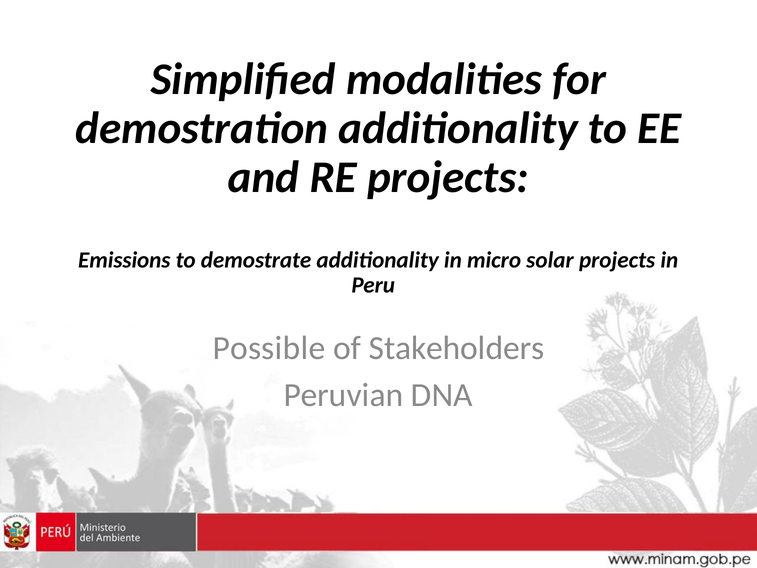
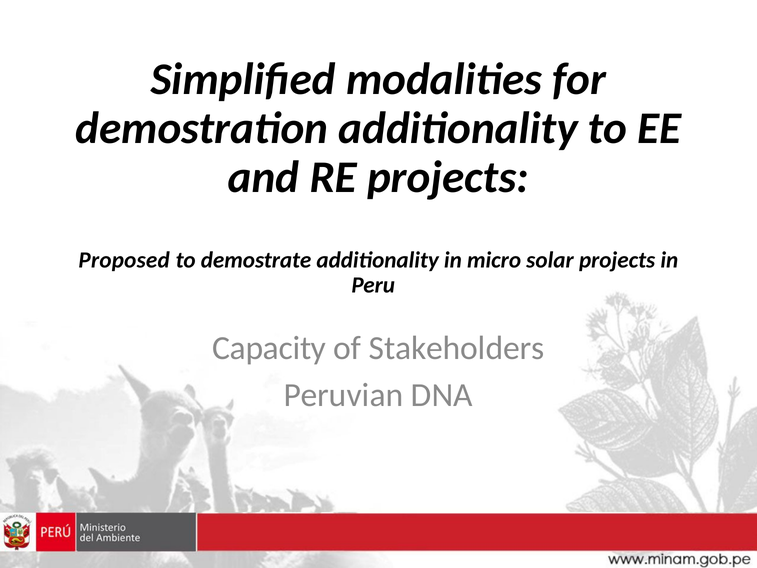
Emissions: Emissions -> Proposed (124, 260)
Possible: Possible -> Capacity (269, 348)
